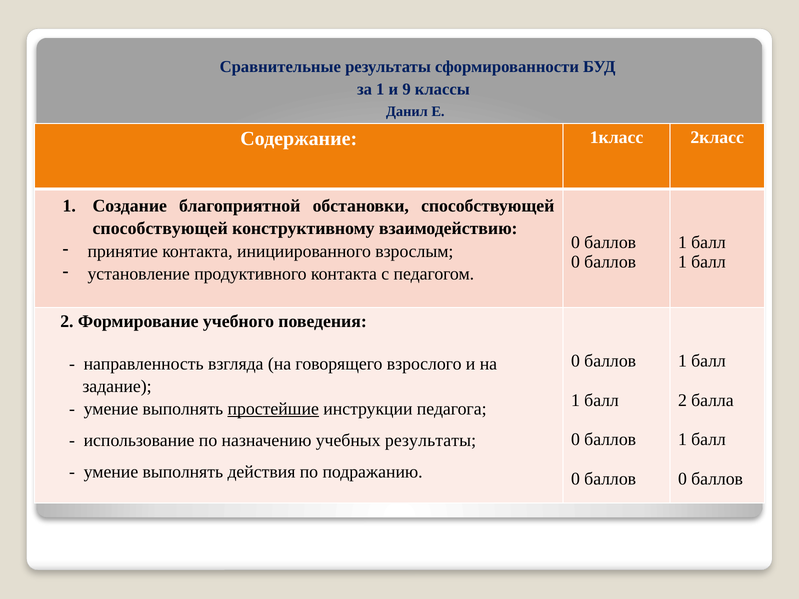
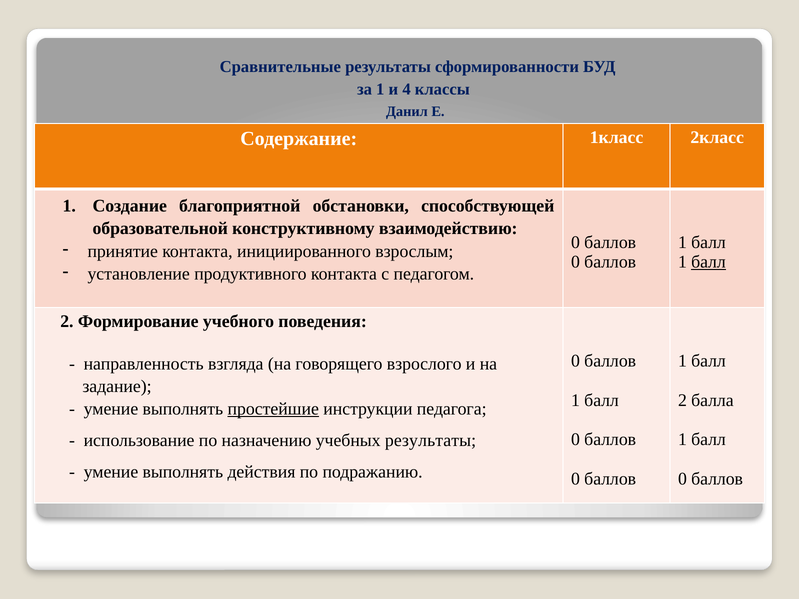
9: 9 -> 4 (407, 89)
способствующей: способствующей -> образовательной (160, 229)
балл underline: none -> present (708, 262)
